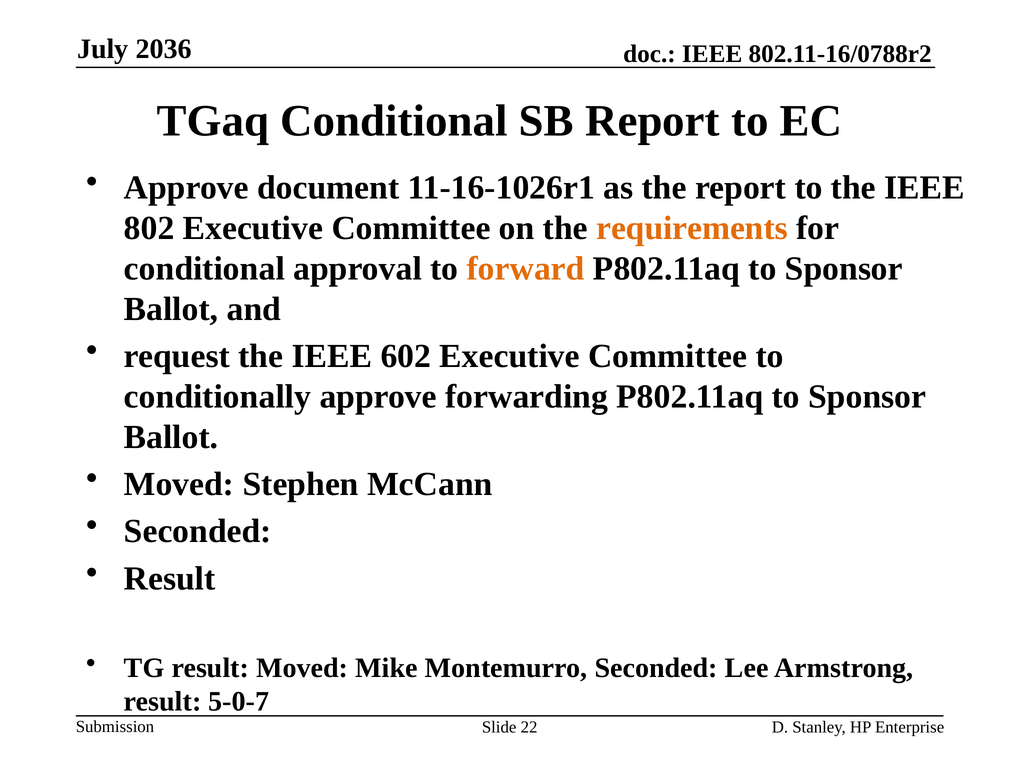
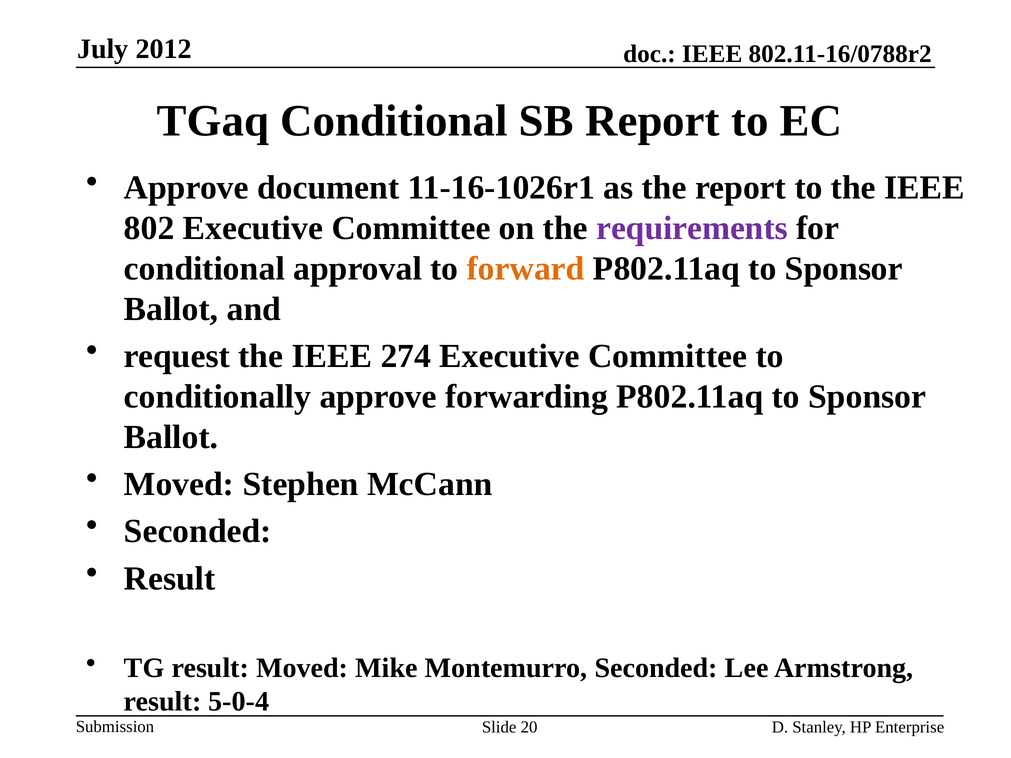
2036: 2036 -> 2012 (164, 49)
requirements colour: orange -> purple (692, 228)
602: 602 -> 274 (406, 356)
5-0-7: 5-0-7 -> 5-0-4 (239, 702)
22: 22 -> 20 (529, 727)
